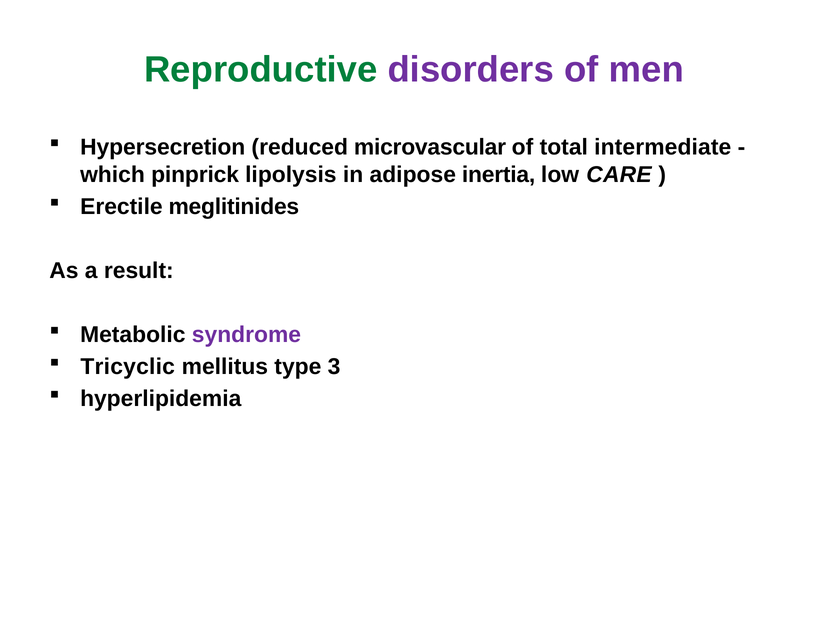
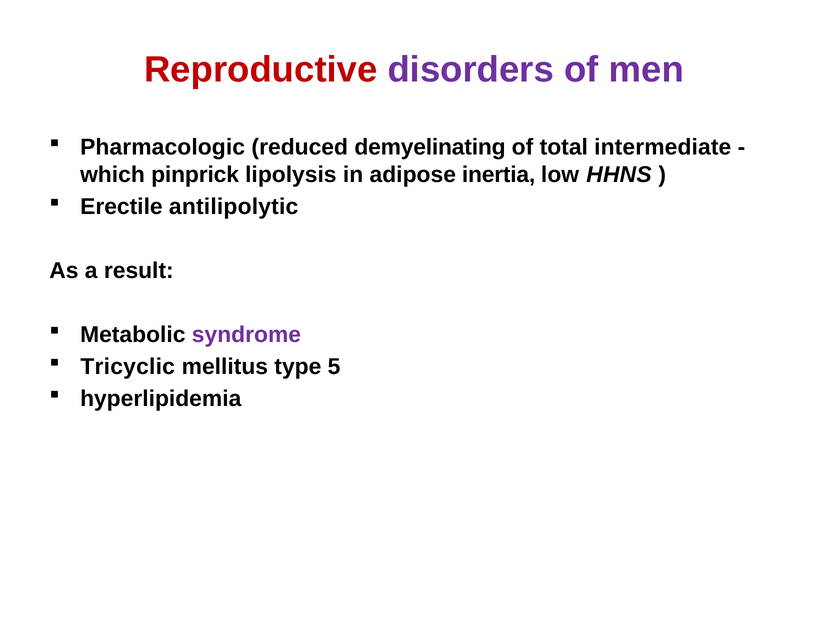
Reproductive colour: green -> red (261, 70)
Hypersecretion: Hypersecretion -> Pharmacologic (163, 147)
microvascular: microvascular -> demyelinating (430, 147)
CARE: CARE -> HHNS (619, 175)
meglitinides: meglitinides -> antilipolytic (234, 207)
3: 3 -> 5 (334, 367)
